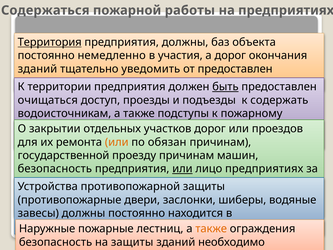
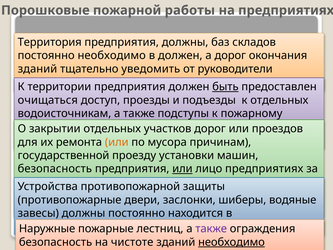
Содержаться: Содержаться -> Порошковые (45, 10)
Территория underline: present -> none (50, 42)
баз объекта: объекта -> складов (254, 42)
постоянно немедленно: немедленно -> необходимо (112, 55)
в участия: участия -> должен (180, 55)
от предоставлен: предоставлен -> руководители (235, 69)
к содержать: содержать -> отдельных (279, 100)
по обязан: обязан -> мусора (167, 142)
проезду причинам: причинам -> установки (187, 155)
также colour: orange -> purple (211, 229)
на защиты: защиты -> чистоте (132, 242)
необходимо underline: none -> present (231, 242)
